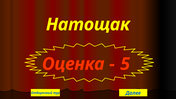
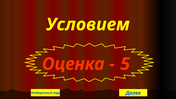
Натощак: Натощак -> Условием (88, 25)
